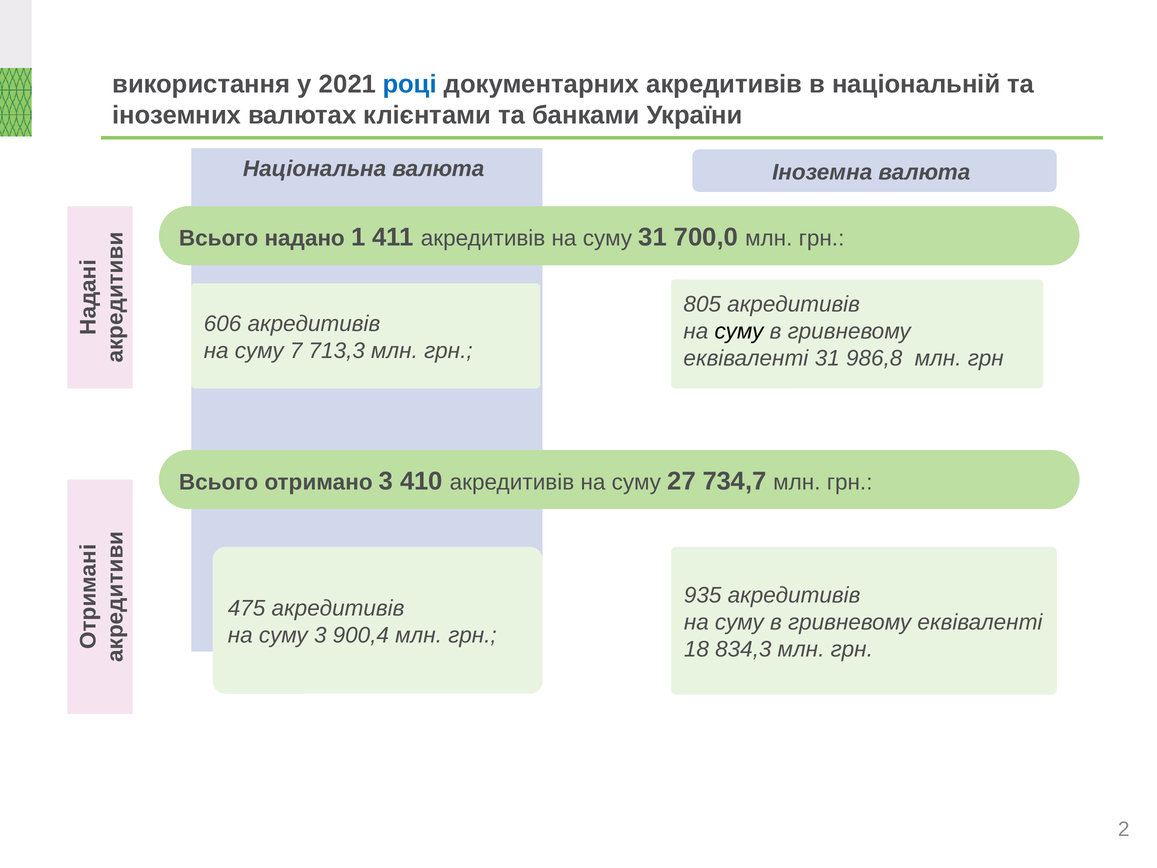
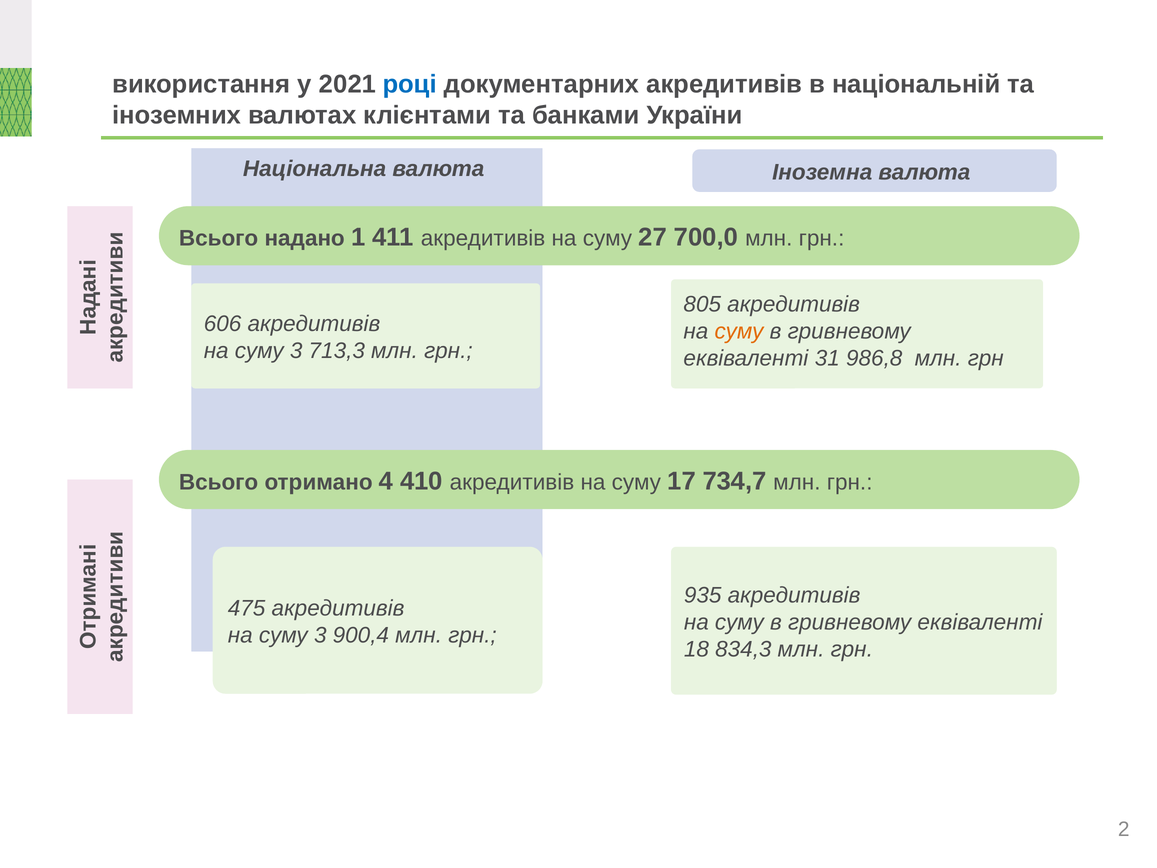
суму 31: 31 -> 27 (653, 237)
суму colour: black -> orange (739, 331)
7: 7 -> 3 (296, 351)
отримано 3: 3 -> 4 (386, 481)
27: 27 -> 17 (682, 481)
